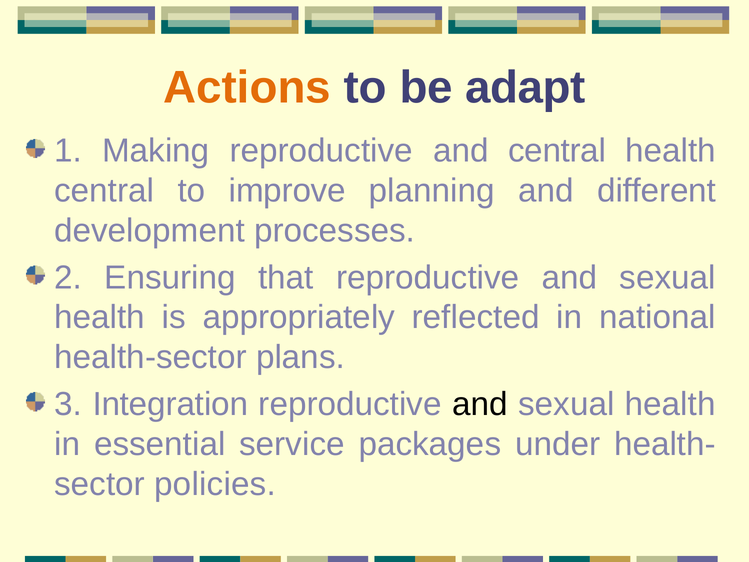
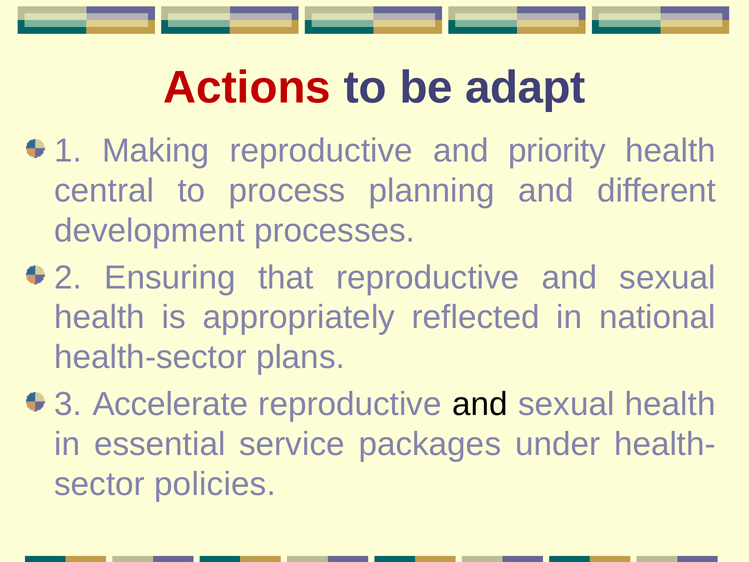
Actions colour: orange -> red (247, 87)
and central: central -> priority (557, 151)
improve: improve -> process (287, 191)
Integration: Integration -> Accelerate (170, 404)
